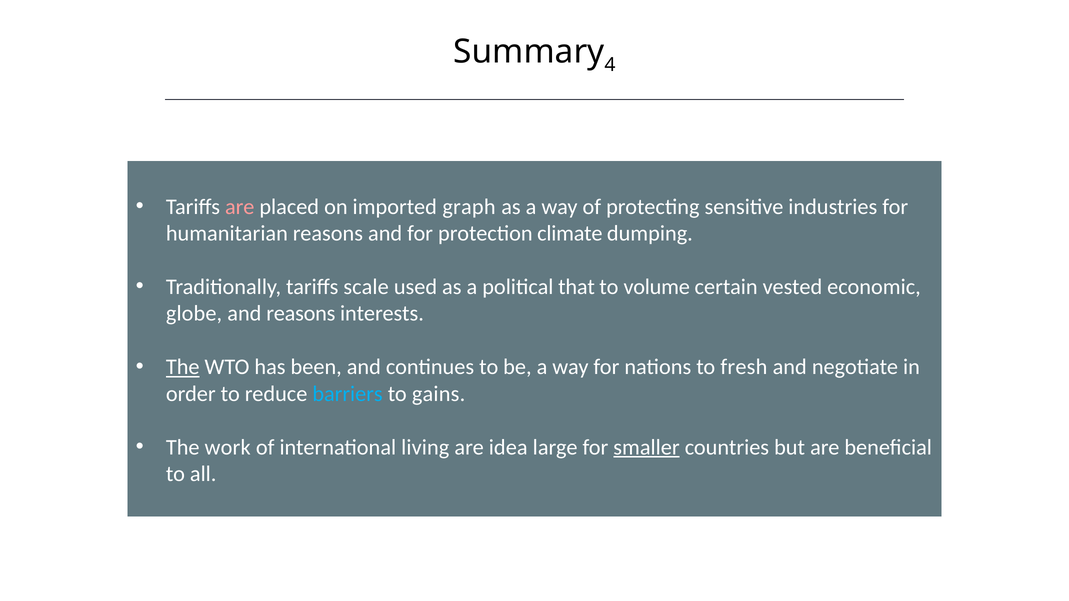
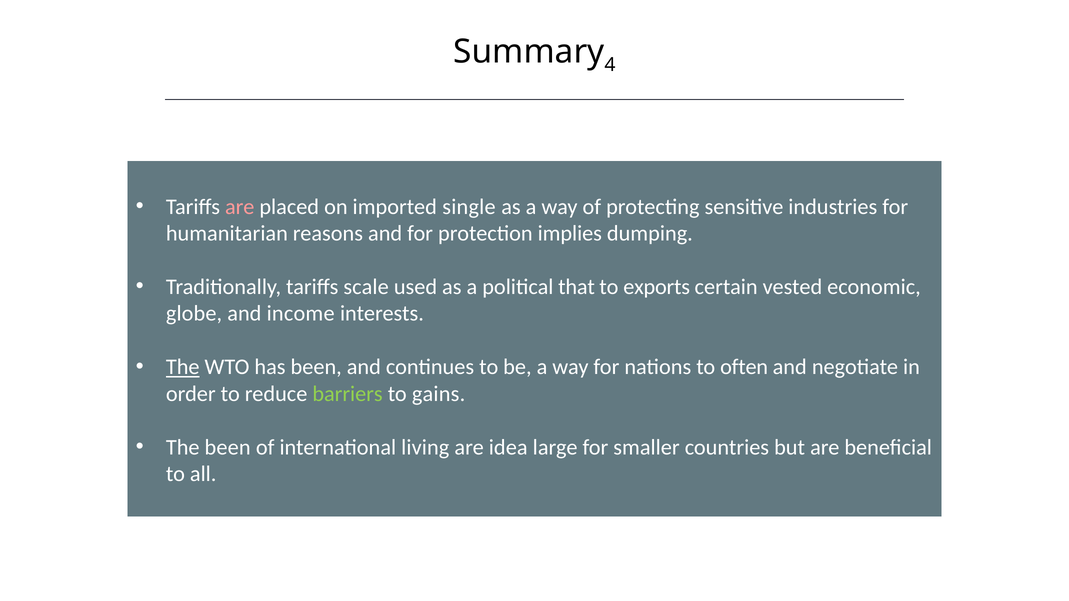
graph: graph -> single (469, 207)
climate: climate -> implies (570, 234)
volume: volume -> exports (657, 287)
and reasons: reasons -> income (301, 314)
fresh: fresh -> often (744, 367)
barriers colour: light blue -> light green (348, 394)
The work: work -> been (228, 447)
smaller underline: present -> none (647, 447)
